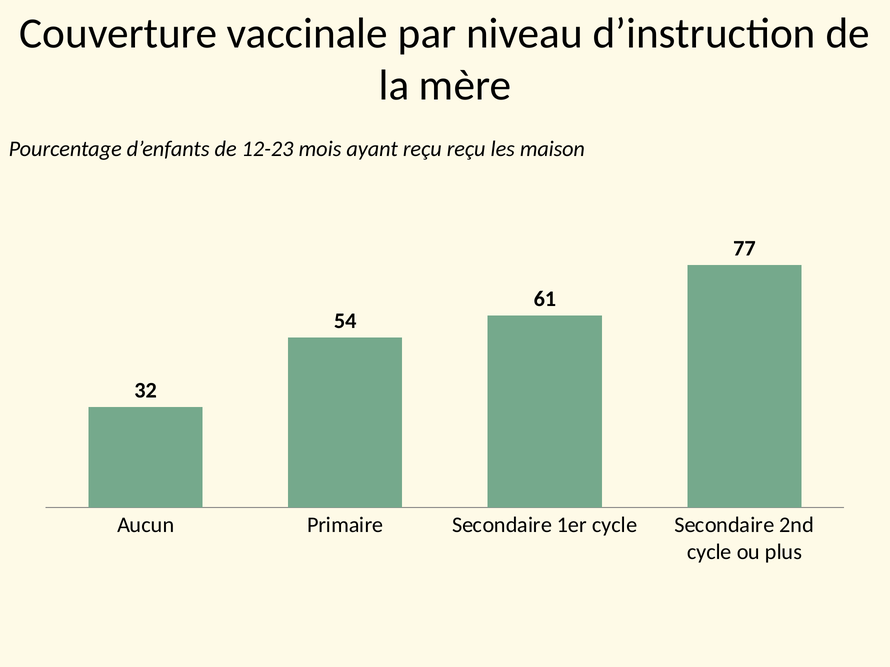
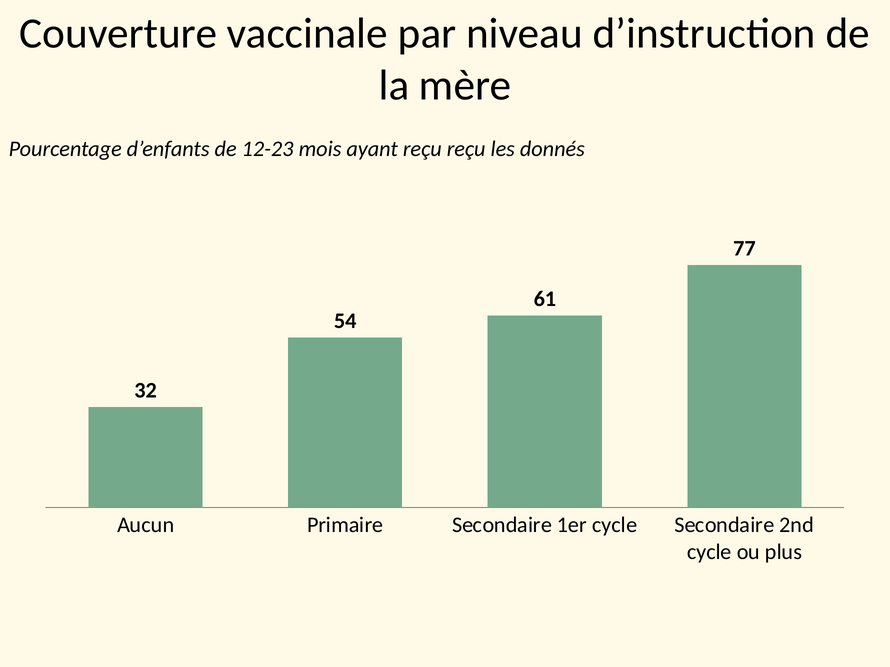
maison: maison -> donnés (552, 149)
